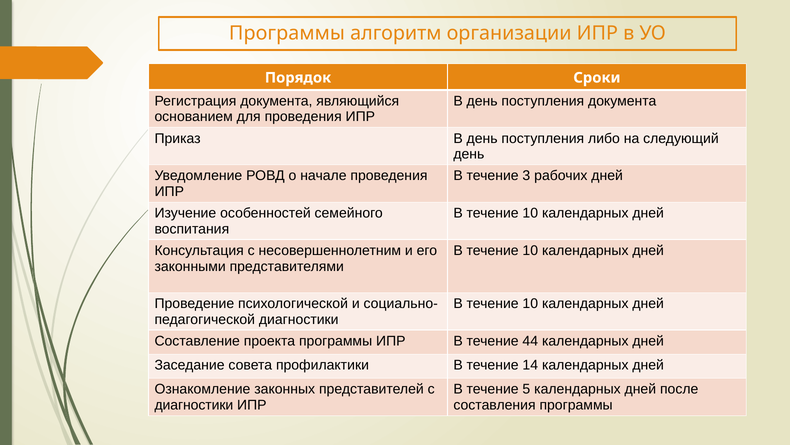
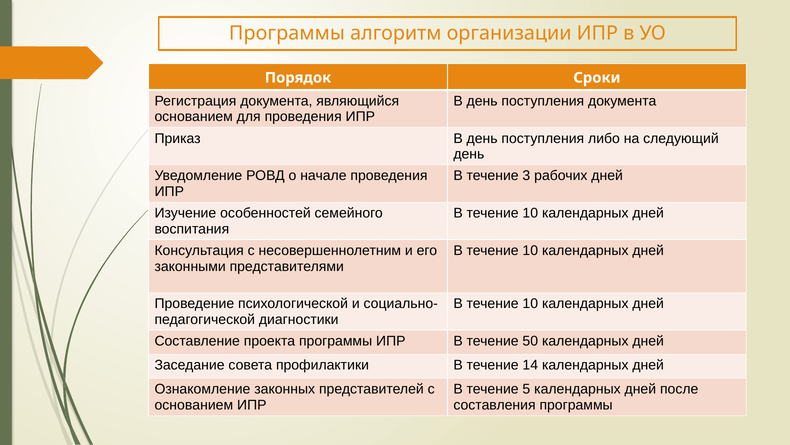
44: 44 -> 50 (530, 341)
диагностики: диагностики -> основанием (194, 404)
